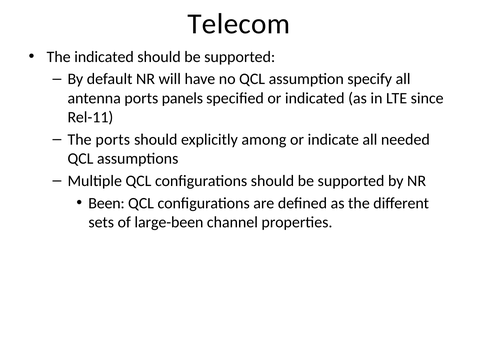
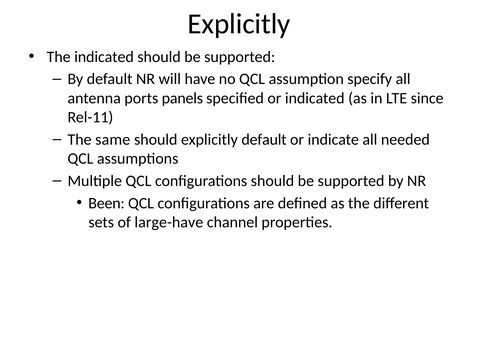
Telecom: Telecom -> Explicitly (239, 24)
The ports: ports -> same (113, 140)
explicitly among: among -> default (264, 140)
large-been: large-been -> large-have (169, 223)
